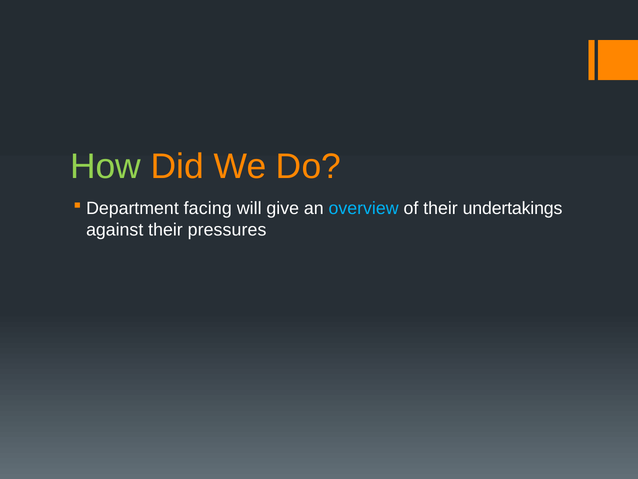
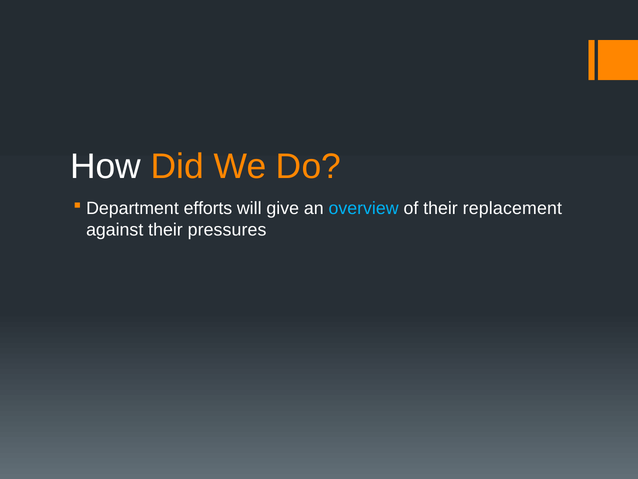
How colour: light green -> white (106, 166)
facing: facing -> efforts (208, 208)
undertakings: undertakings -> replacement (512, 208)
